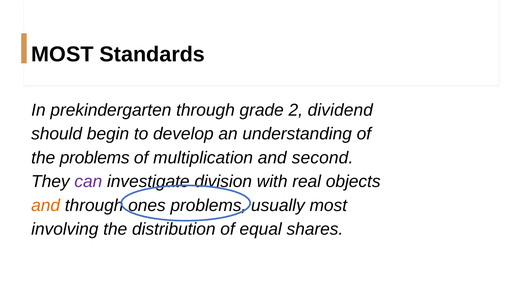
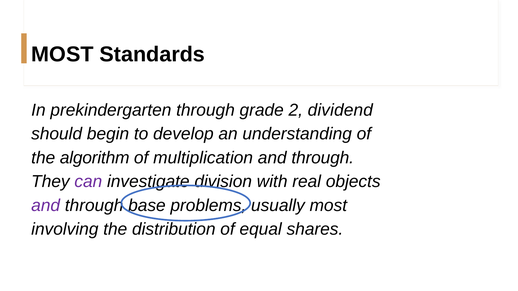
the problems: problems -> algorithm (95, 158)
multiplication and second: second -> through (323, 158)
and colour: orange -> purple (46, 206)
ones: ones -> base (147, 206)
